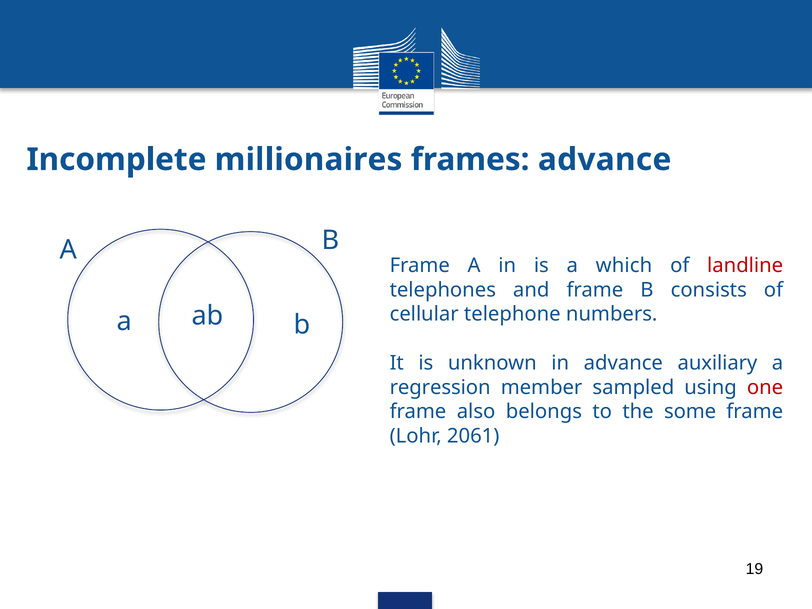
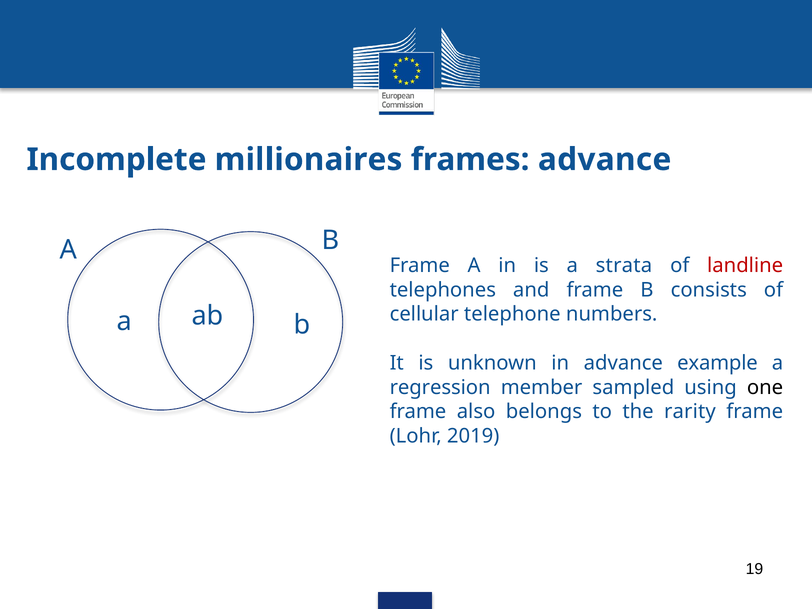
which: which -> strata (624, 266)
auxiliary: auxiliary -> example (717, 363)
one colour: red -> black (765, 387)
some: some -> rarity (690, 412)
2061: 2061 -> 2019 (473, 436)
